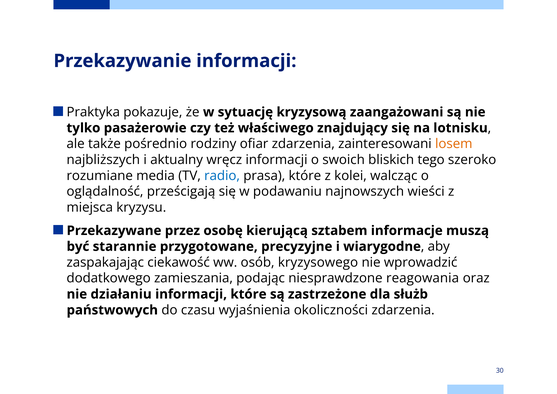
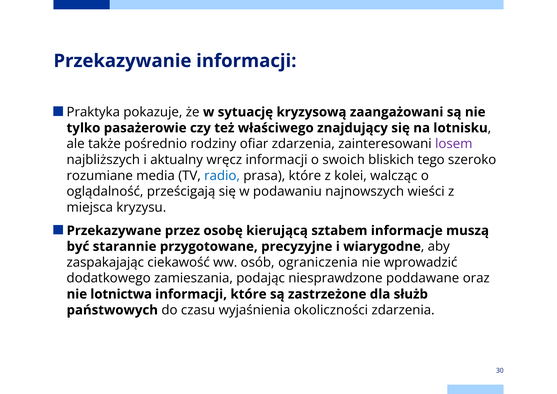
losem colour: orange -> purple (454, 144)
kryzysowego: kryzysowego -> ograniczenia (318, 262)
reagowania: reagowania -> poddawane (423, 278)
działaniu: działaniu -> lotnictwa (121, 294)
